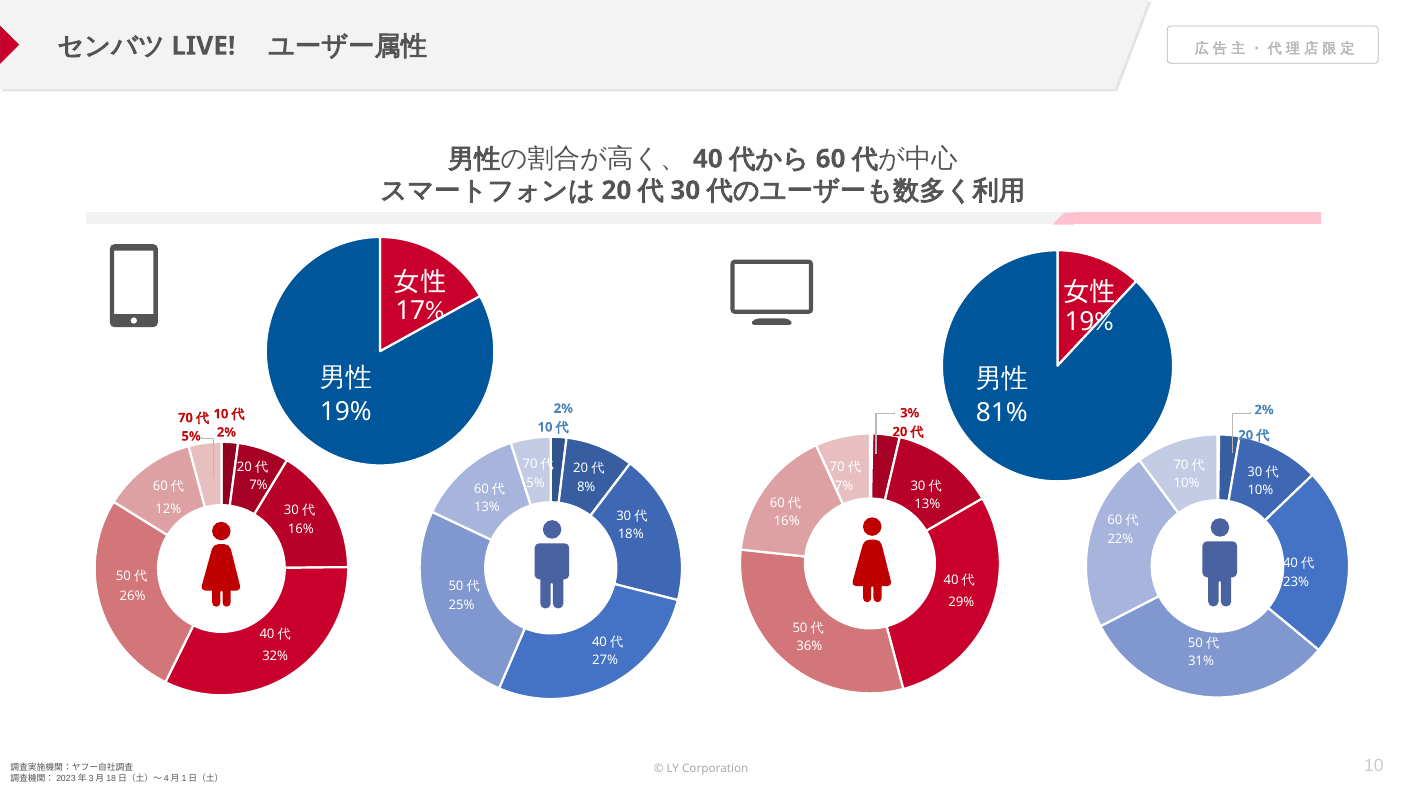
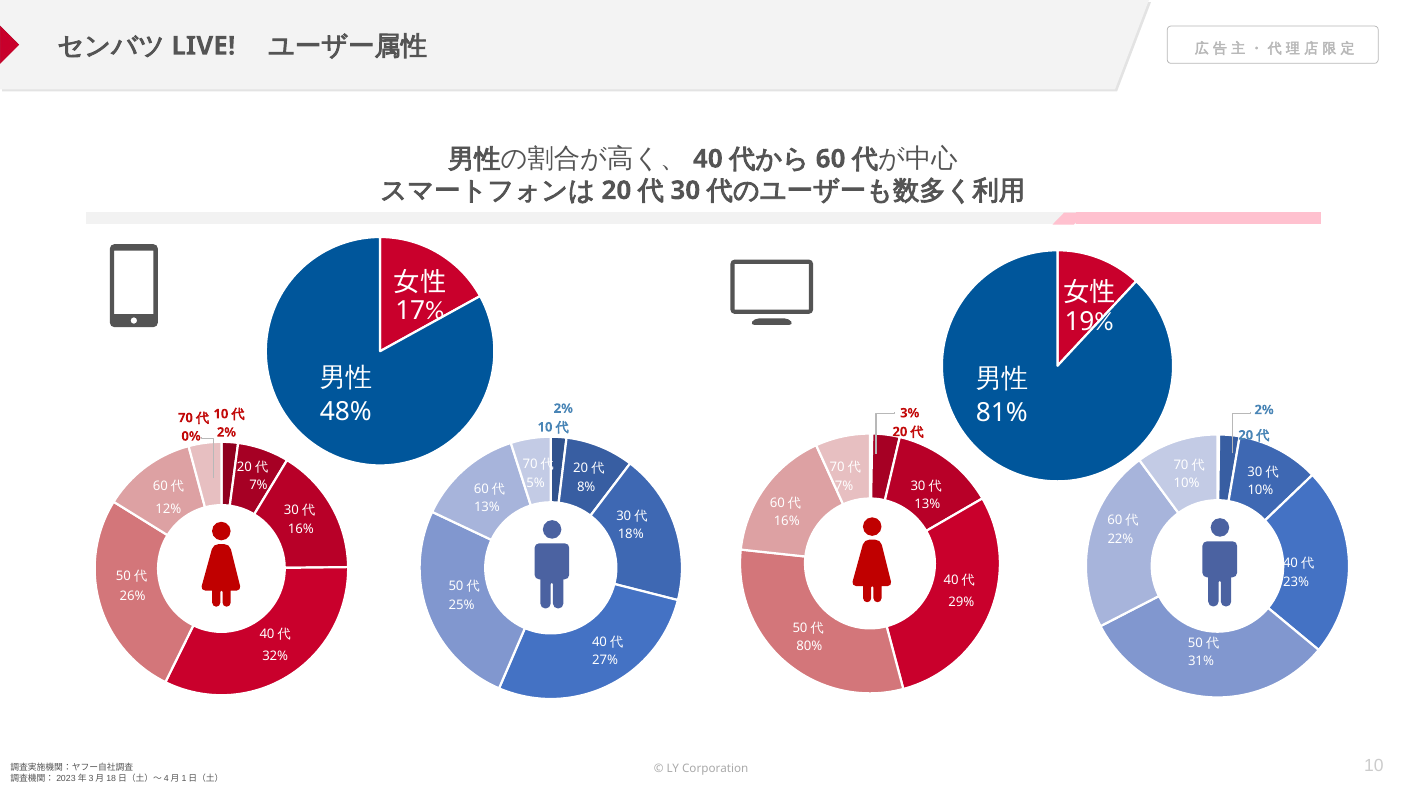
19%: 19% -> 48% (346, 412)
5%: 5% -> 0% (191, 436)
36%: 36% -> 80% (809, 647)
